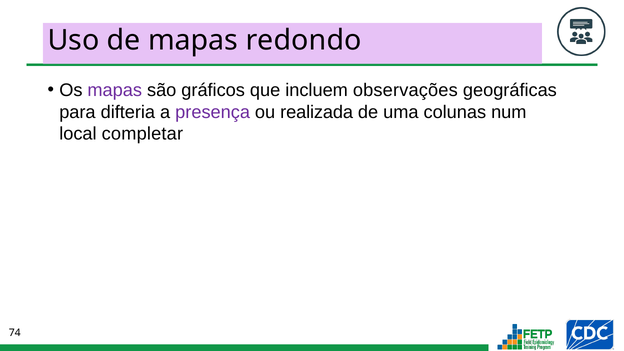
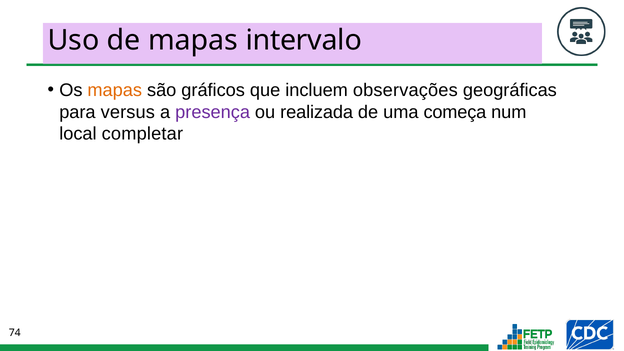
redondo: redondo -> intervalo (304, 41)
mapas colour: purple -> orange (115, 90)
difteria: difteria -> versus (128, 112)
colunas: colunas -> começa (455, 112)
